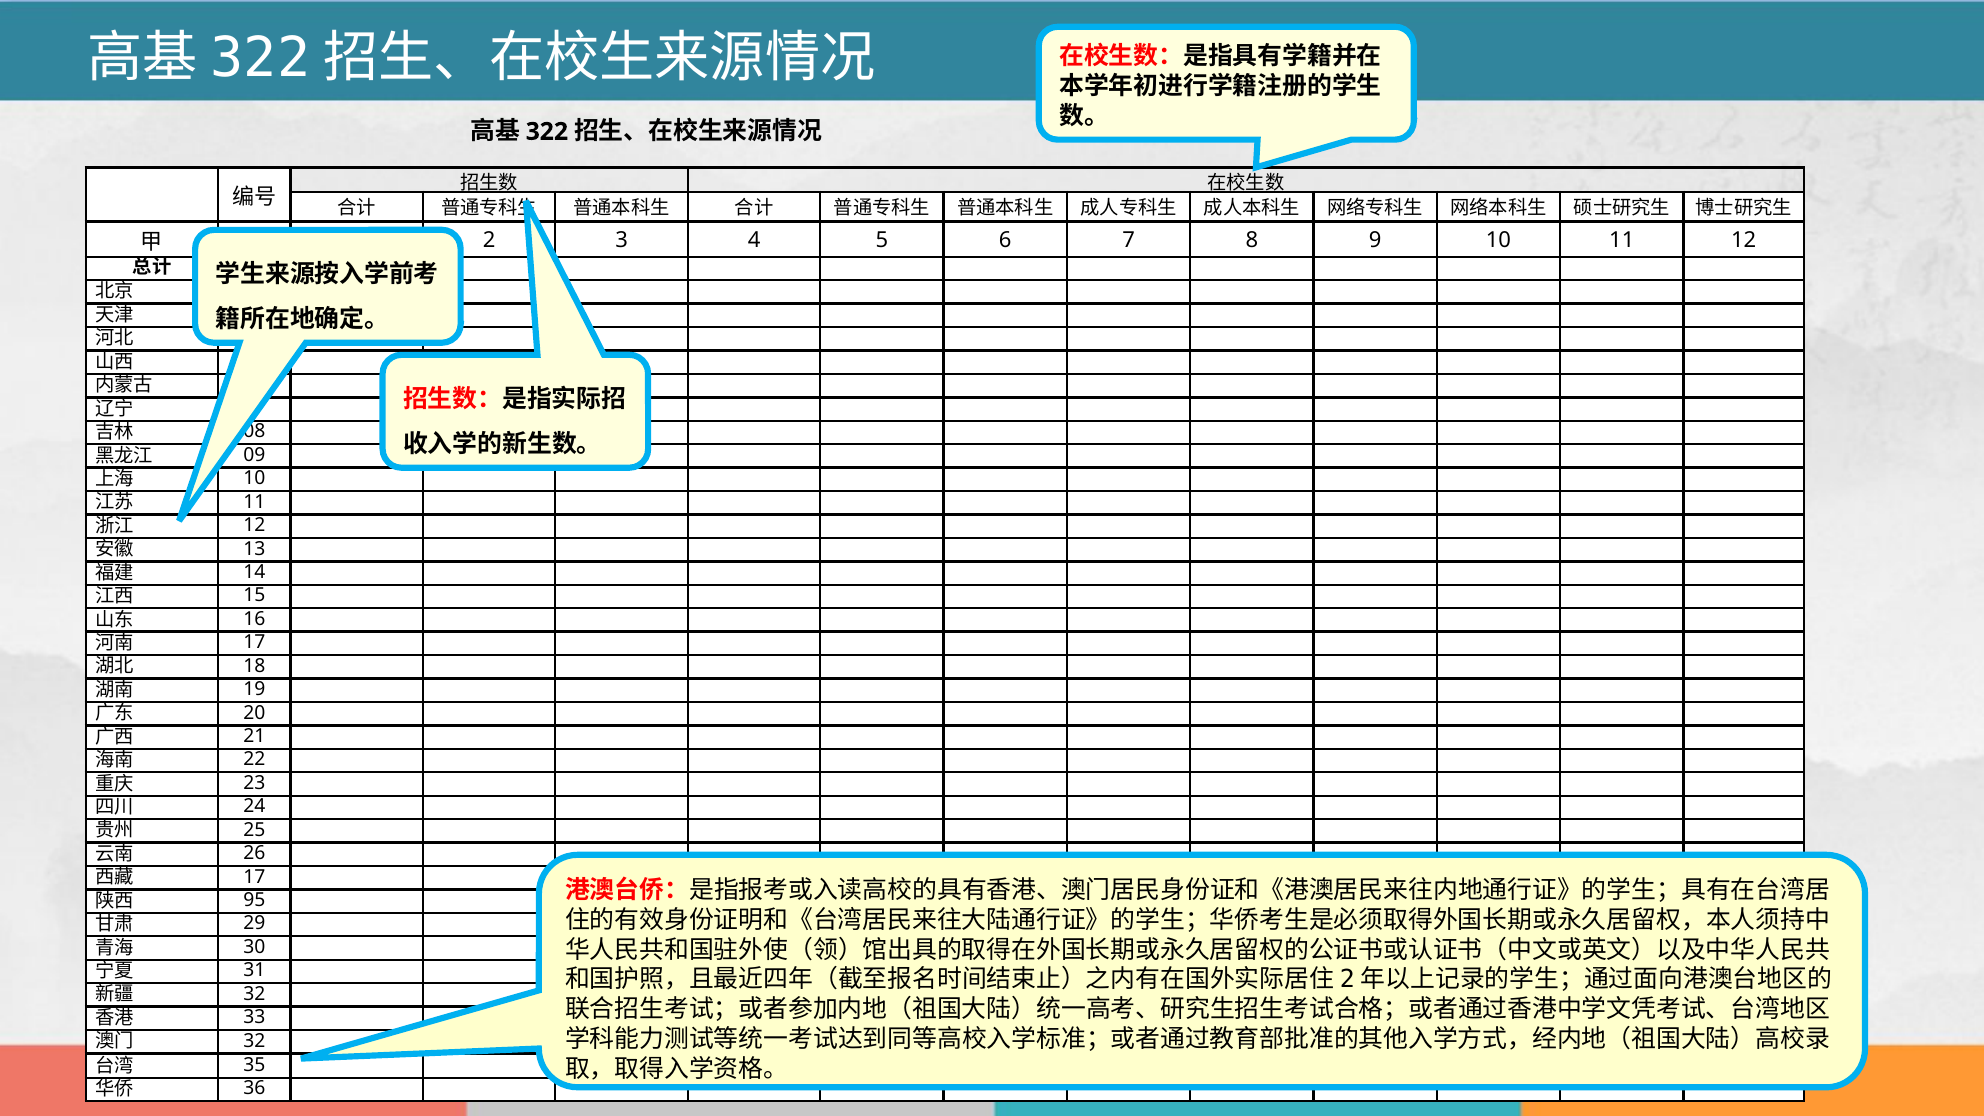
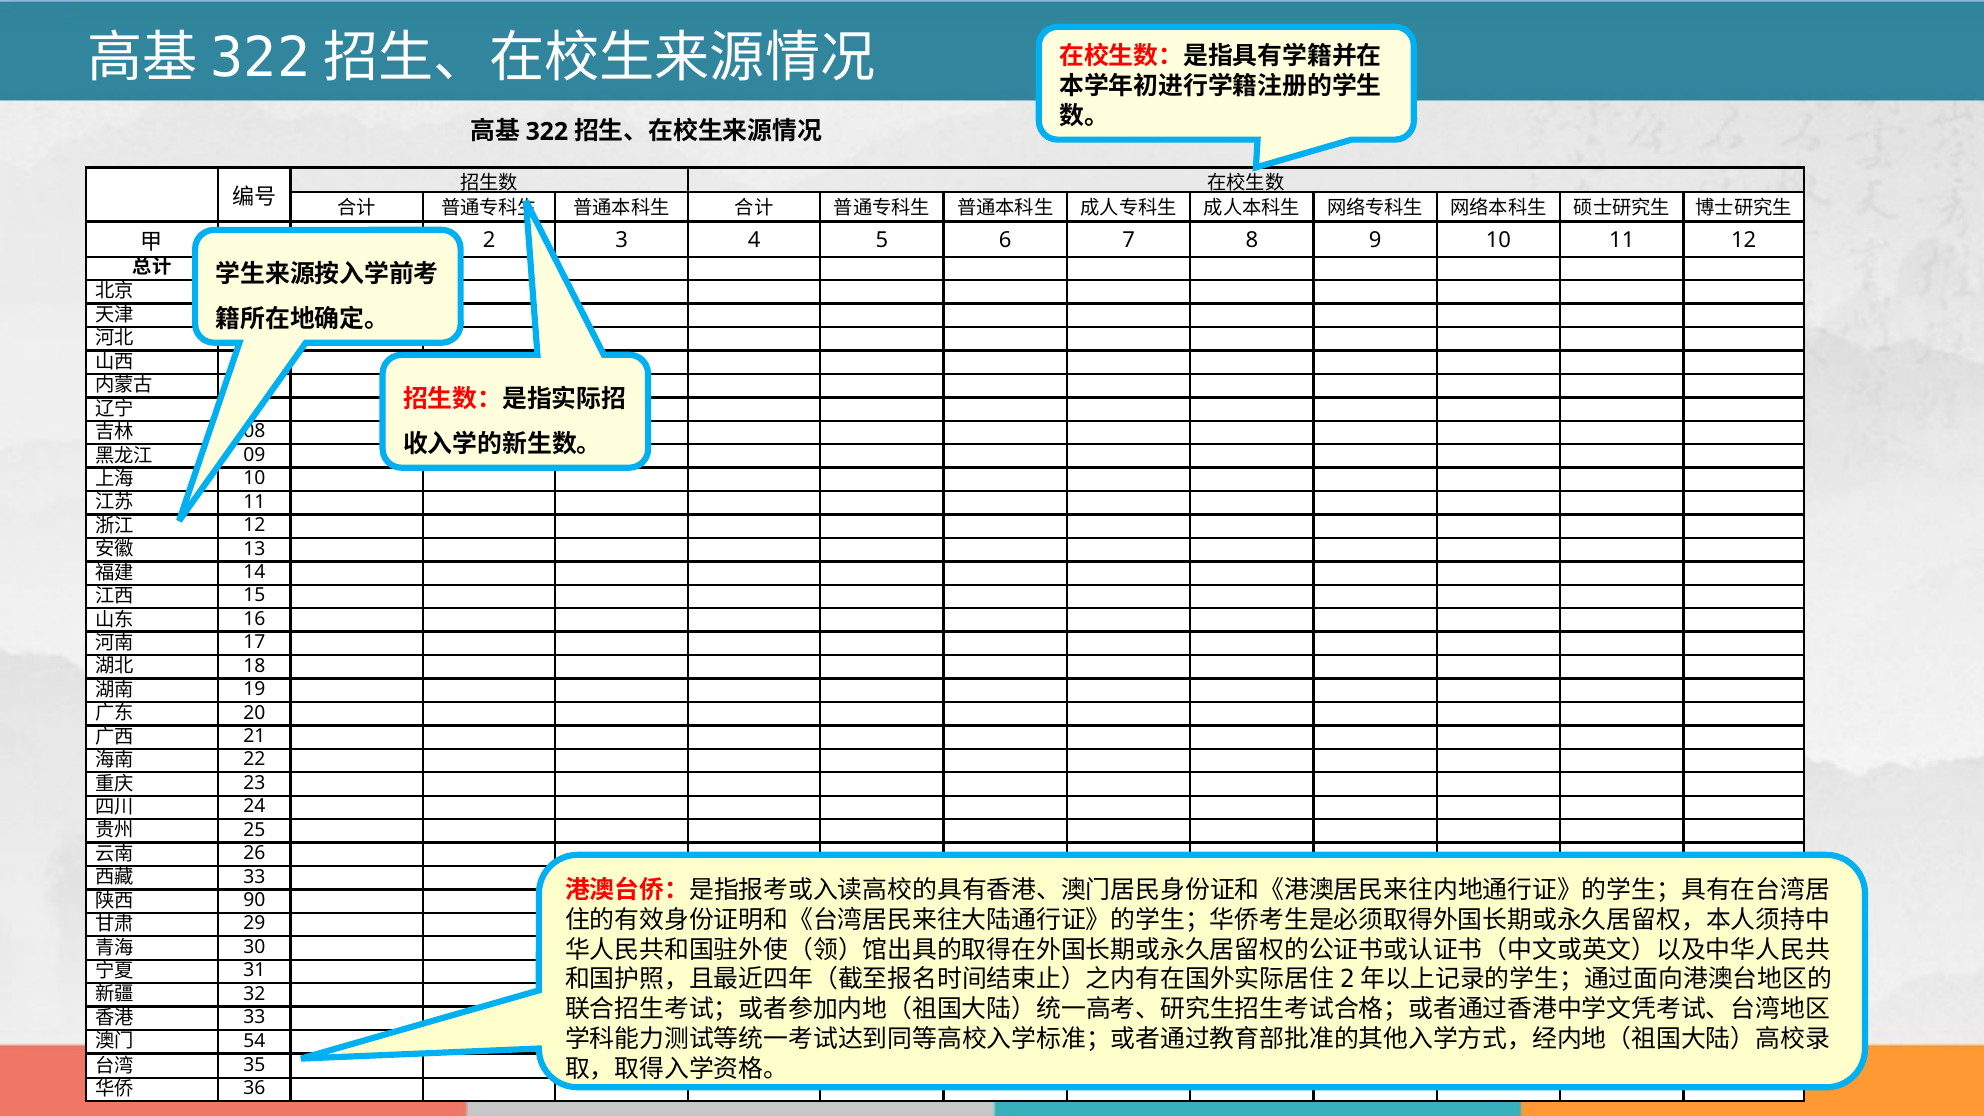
17: 17 -> 33 (254, 877)
95: 95 -> 90 (254, 900)
32: 32 -> 54 (254, 1041)
